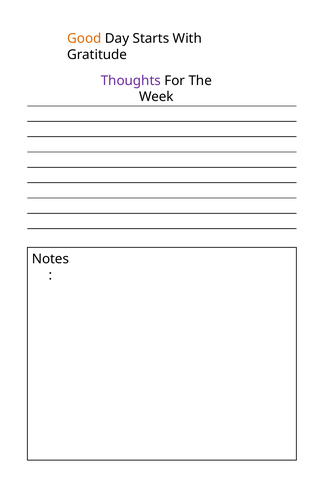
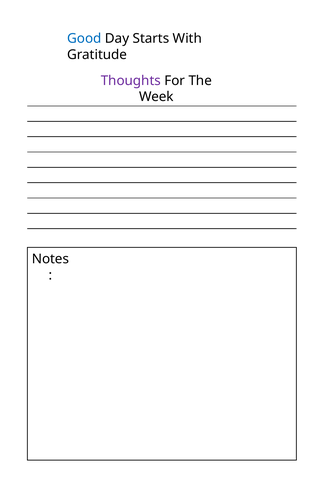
Good colour: orange -> blue (84, 39)
